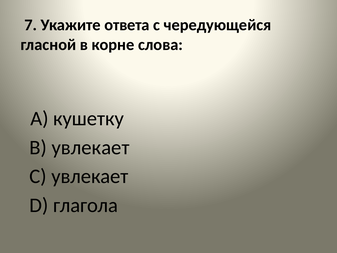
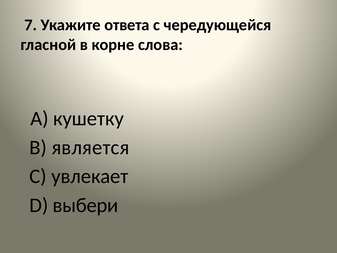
B увлекает: увлекает -> является (90, 147)
глагола: глагола -> выбери (86, 205)
